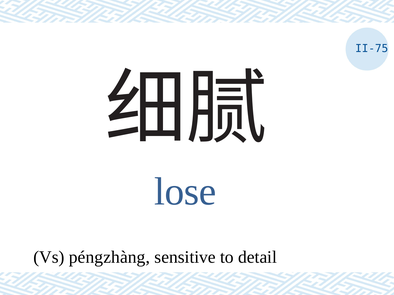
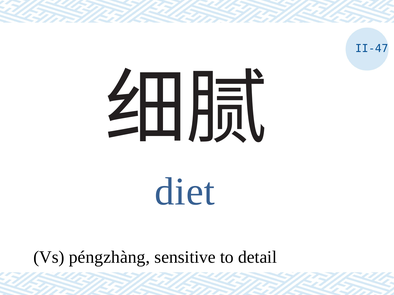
II-75: II-75 -> II-47 (372, 49)
lose: lose -> diet (185, 192)
